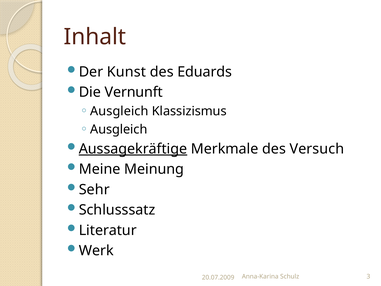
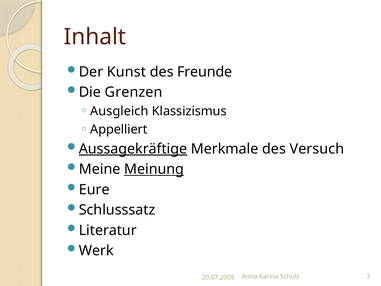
Eduards: Eduards -> Freunde (205, 72)
Vernunft: Vernunft -> Grenzen (134, 92)
Ausgleich: Ausgleich -> Appelliert (119, 129)
Meinung underline: none -> present (154, 169)
Sehr: Sehr -> Eure (94, 189)
